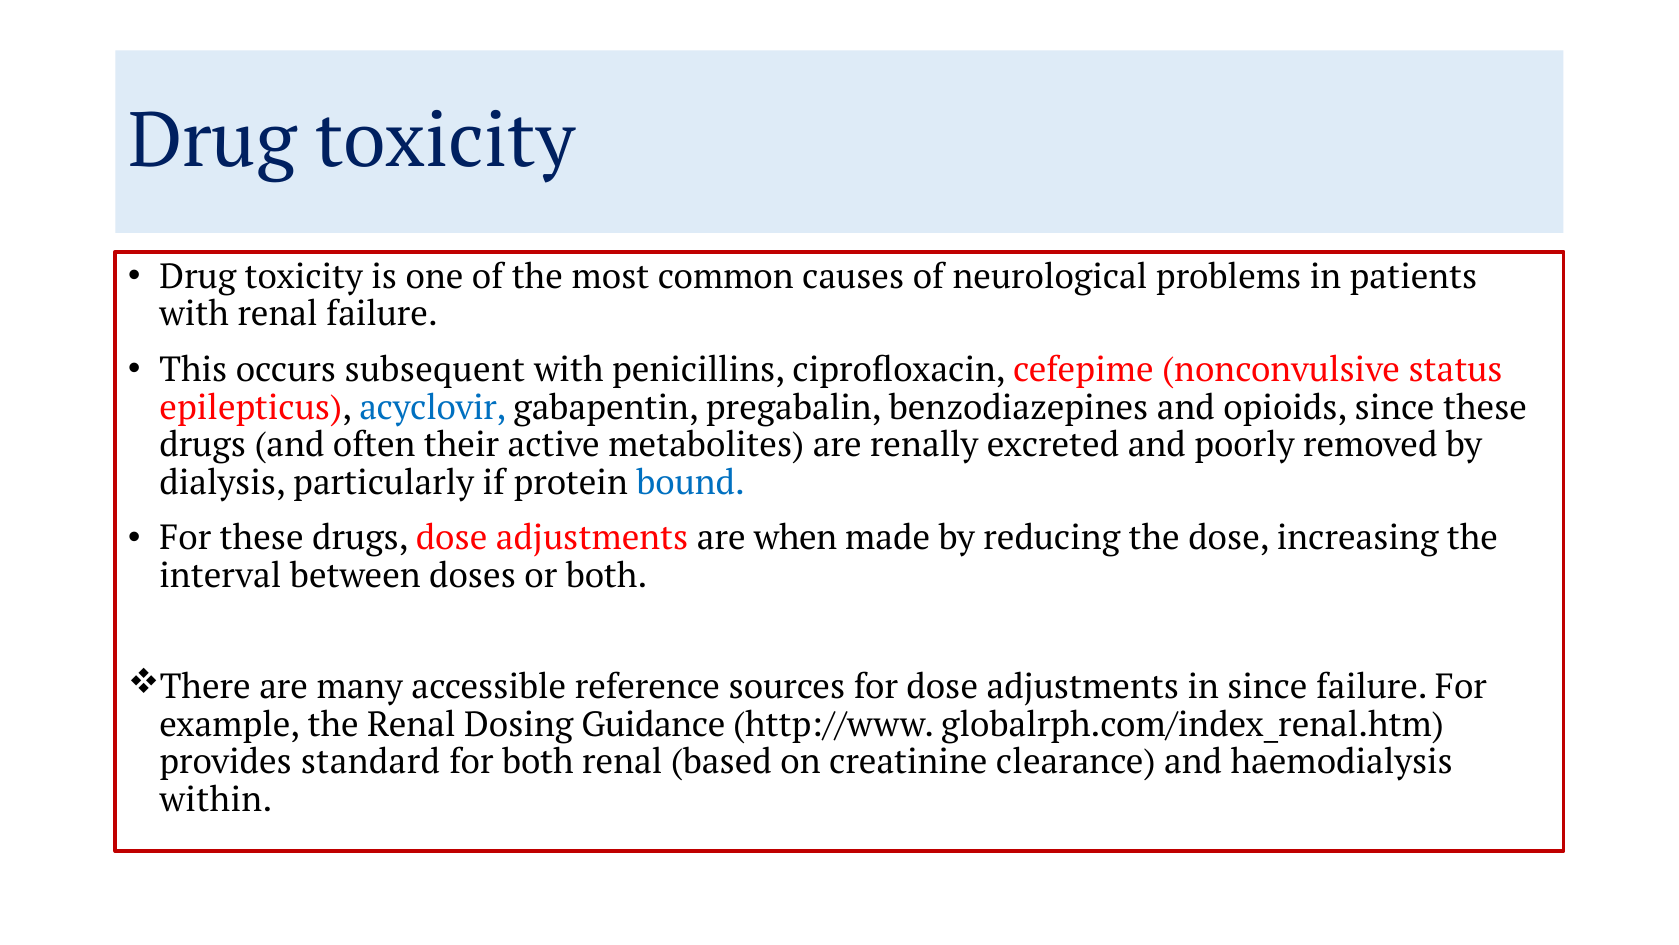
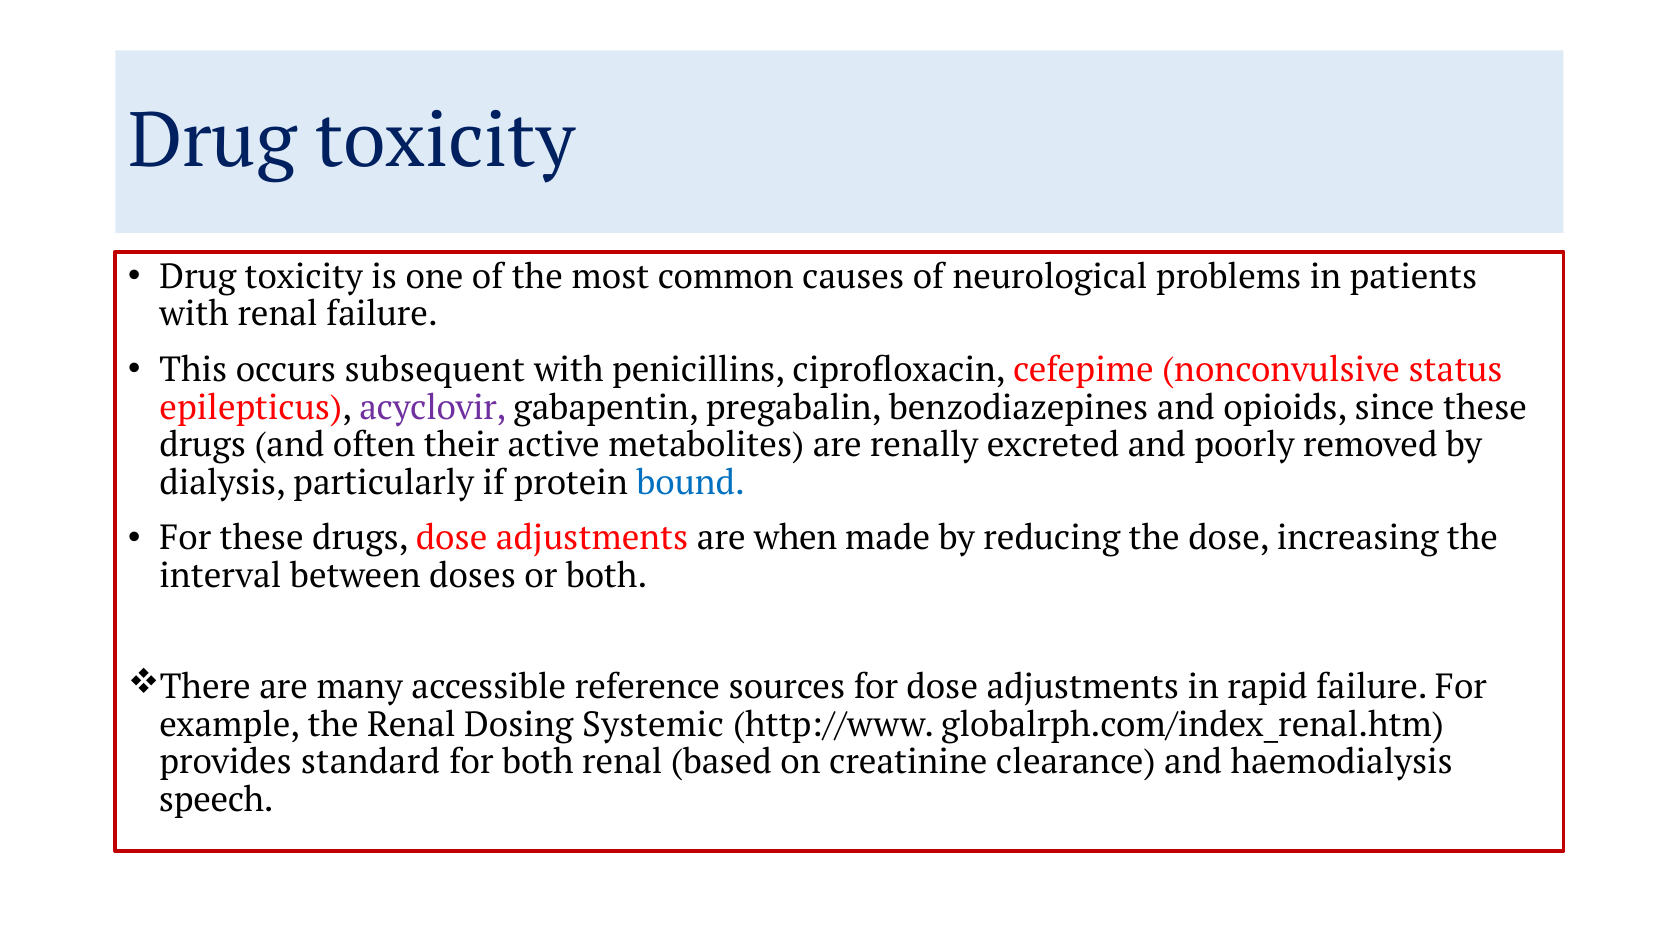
acyclovir colour: blue -> purple (433, 407)
in since: since -> rapid (1268, 686)
Guidance: Guidance -> Systemic (653, 724)
within: within -> speech (216, 800)
